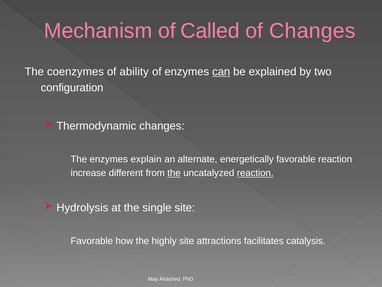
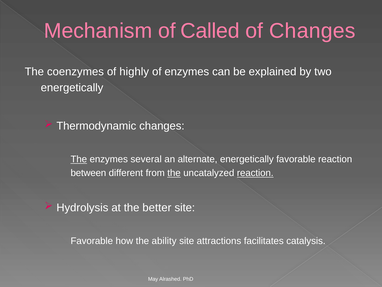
ability: ability -> highly (134, 72)
can underline: present -> none (221, 72)
configuration: configuration -> energetically (72, 88)
The underline: none -> present (79, 159)
explain: explain -> several (146, 159)
increase: increase -> between (88, 173)
single: single -> better (157, 207)
highly: highly -> ability (164, 241)
